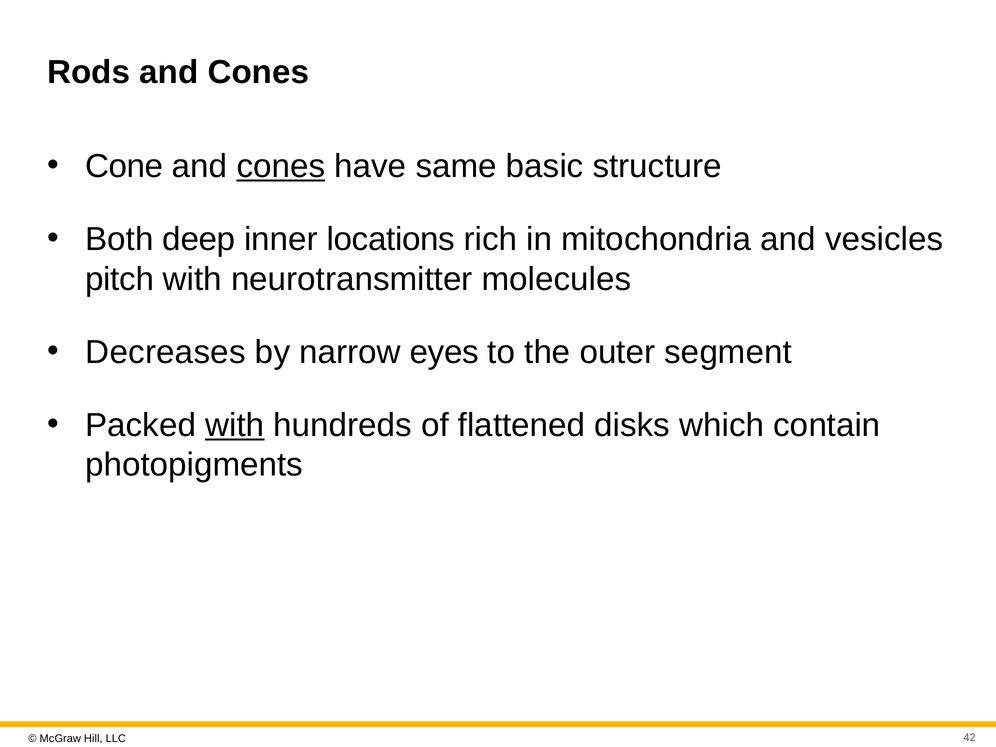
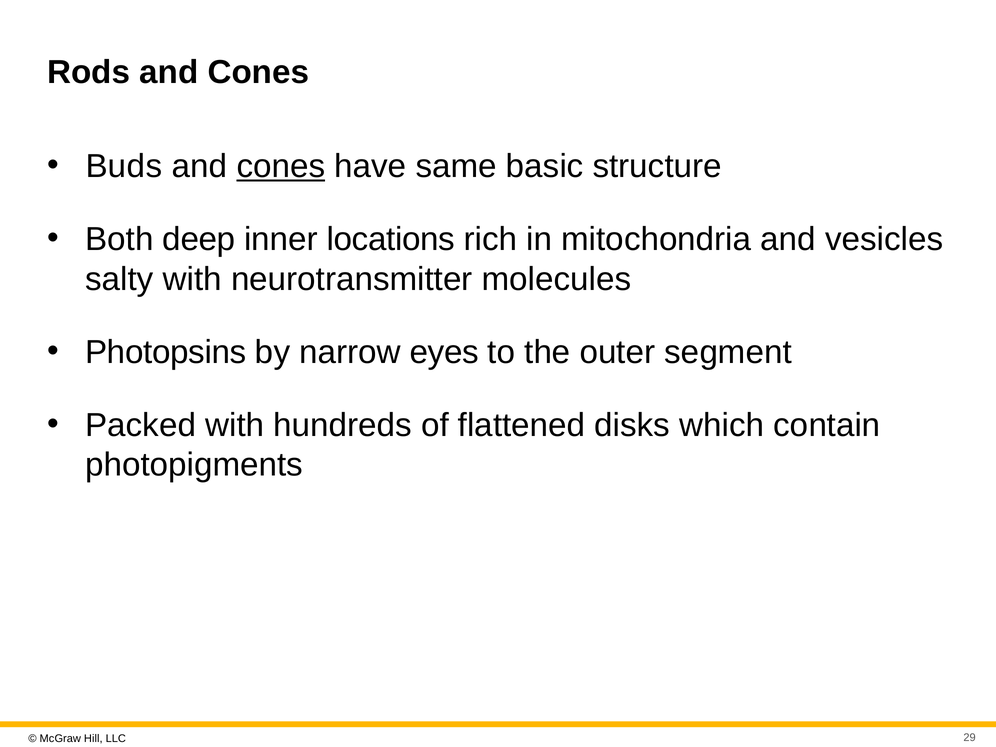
Cone: Cone -> Buds (124, 166)
pitch: pitch -> salty (119, 279)
Decreases: Decreases -> Photopsins (166, 352)
with underline: present -> none (235, 425)
42: 42 -> 29 (970, 738)
